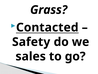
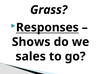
Contacted: Contacted -> Responses (47, 27)
Safety: Safety -> Shows (31, 42)
